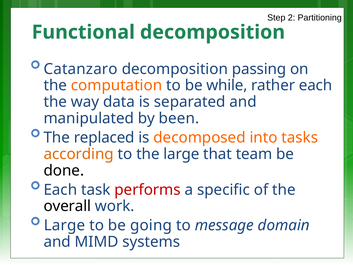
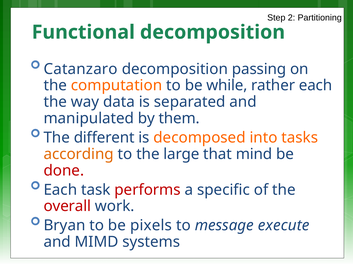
been: been -> them (179, 118)
replaced: replaced -> different (104, 137)
team: team -> mind (254, 154)
done colour: black -> red (64, 170)
overall colour: black -> red (67, 206)
Large: Large -> Bryan (65, 225)
going: going -> pixels (151, 225)
domain: domain -> execute (284, 225)
